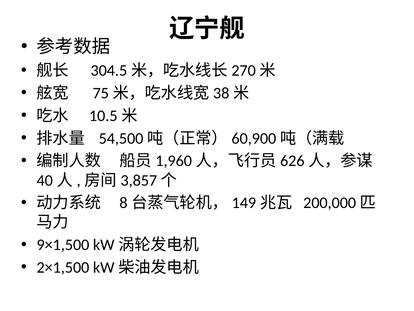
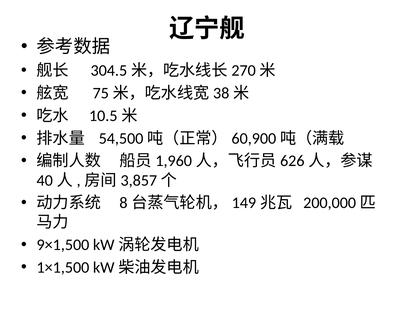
2×1,500: 2×1,500 -> 1×1,500 (63, 267)
